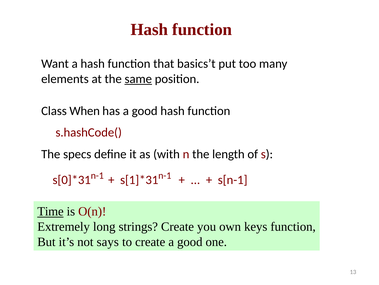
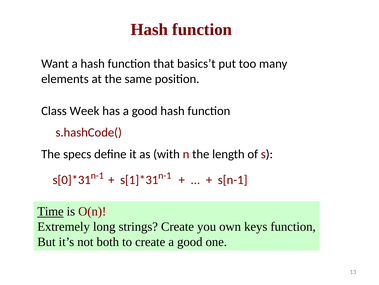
same underline: present -> none (138, 79)
When: When -> Week (85, 111)
says: says -> both (108, 241)
